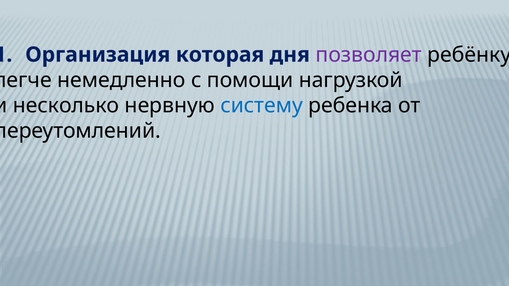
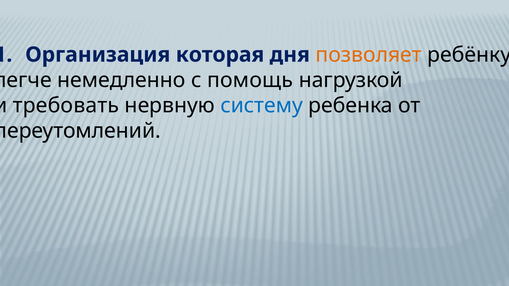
позволяет colour: purple -> orange (369, 55)
помощи: помощи -> помощь (250, 80)
несколько: несколько -> требовать (66, 106)
